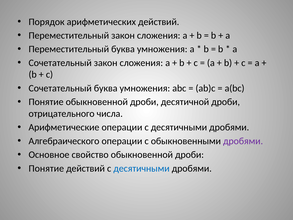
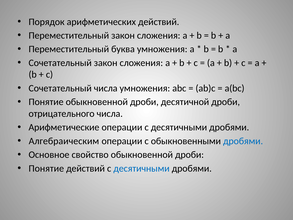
Сочетательный буква: буква -> числа (106, 88)
Алгебраического: Алгебраического -> Алгебраическим (64, 141)
дробями colour: purple -> blue (243, 141)
